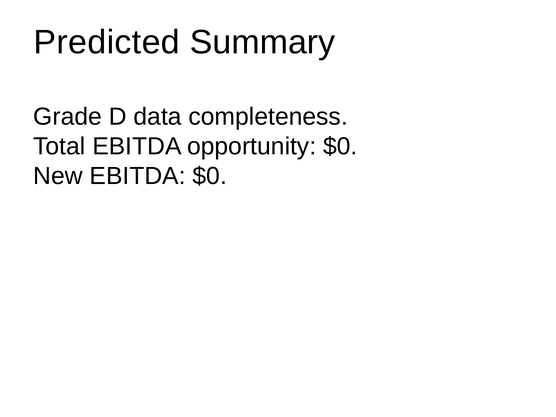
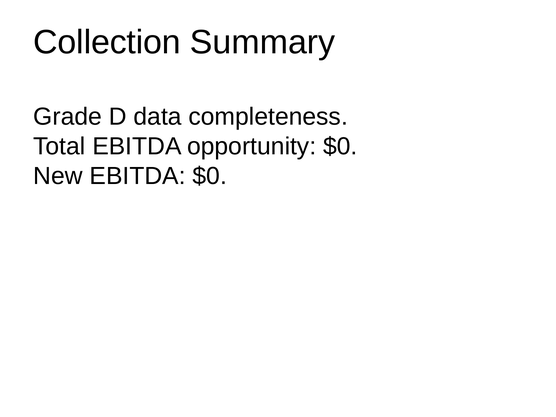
Predicted: Predicted -> Collection (107, 42)
